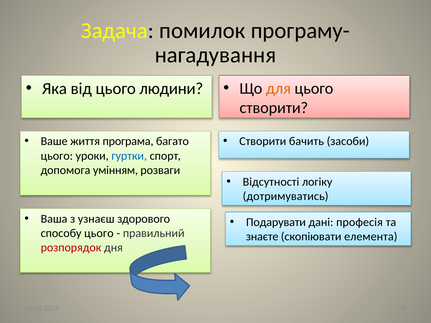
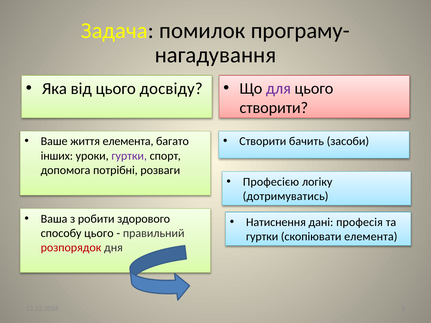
людини: людини -> досвіду (171, 89)
для colour: orange -> purple (278, 88)
життя програма: програма -> елемента (128, 141)
цього: цього -> інших (57, 156)
гуртки colour: blue -> purple (129, 156)
умінням: умінням -> потрібні (115, 170)
Відсутності: Відсутності -> Професією (271, 182)
узнаєш: узнаєш -> робити (96, 219)
Подарувати: Подарувати -> Натиснення (276, 222)
знаєте: знаєте -> гуртки (262, 237)
